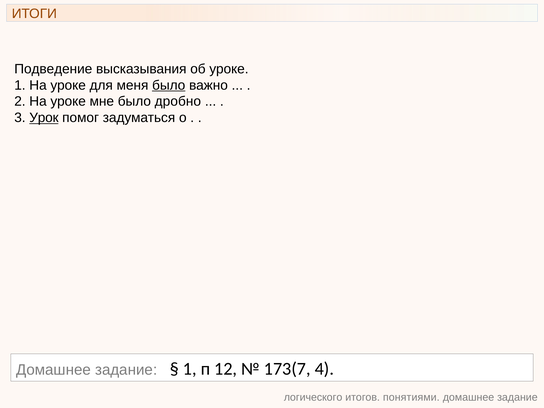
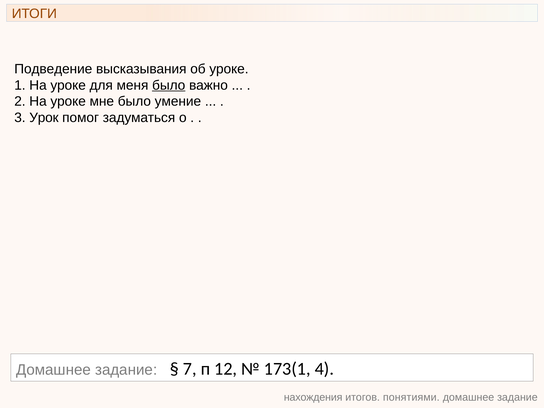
дробно: дробно -> умение (178, 102)
Урок underline: present -> none (44, 118)
1: 1 -> 7 (190, 369)
173(7: 173(7 -> 173(1 (287, 369)
логического: логического -> нахождения (313, 397)
